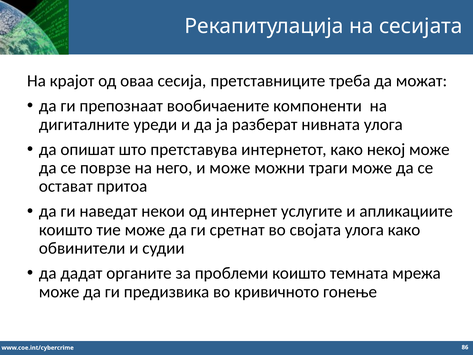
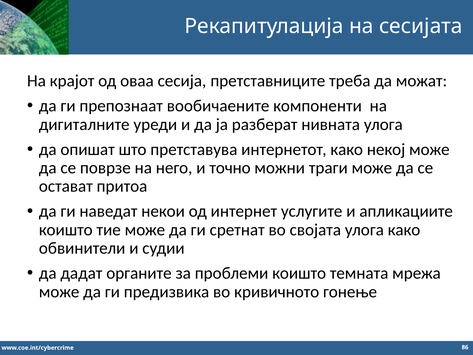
и може: може -> точно (230, 168)
